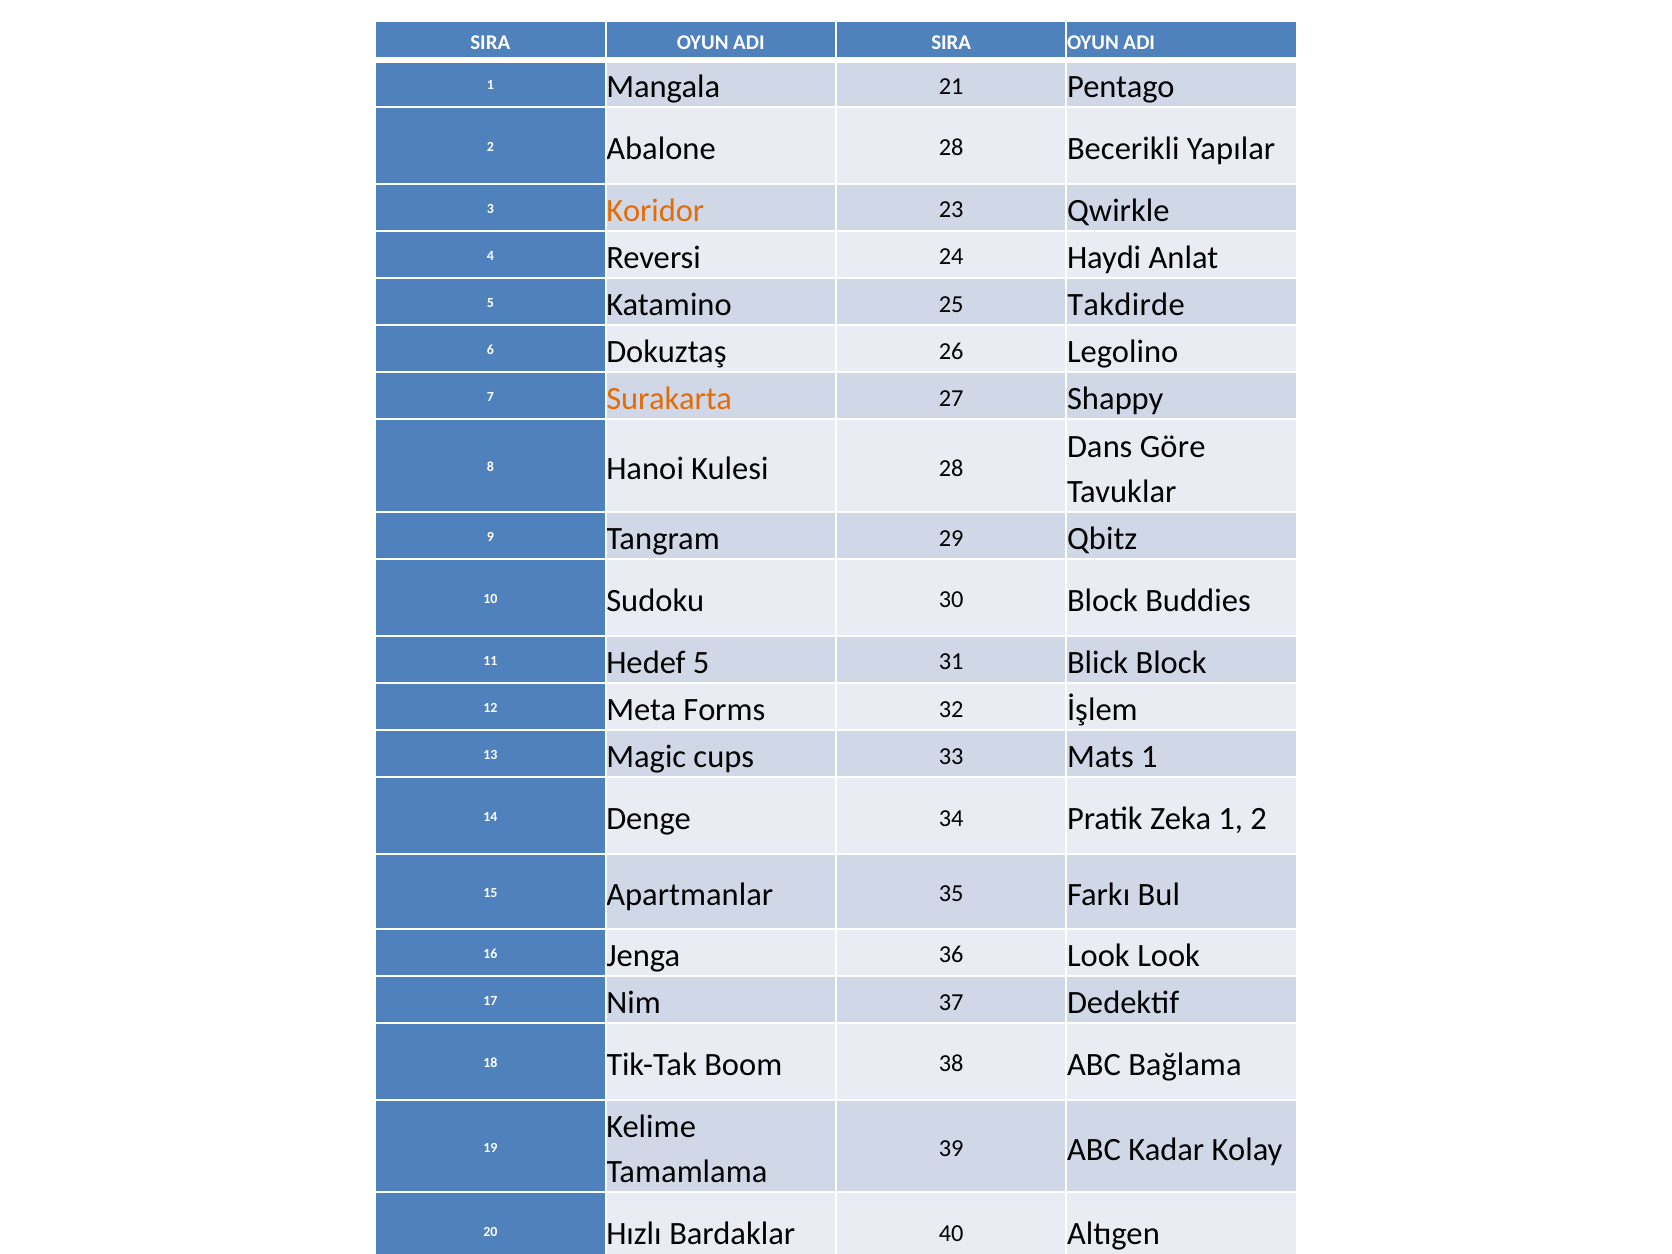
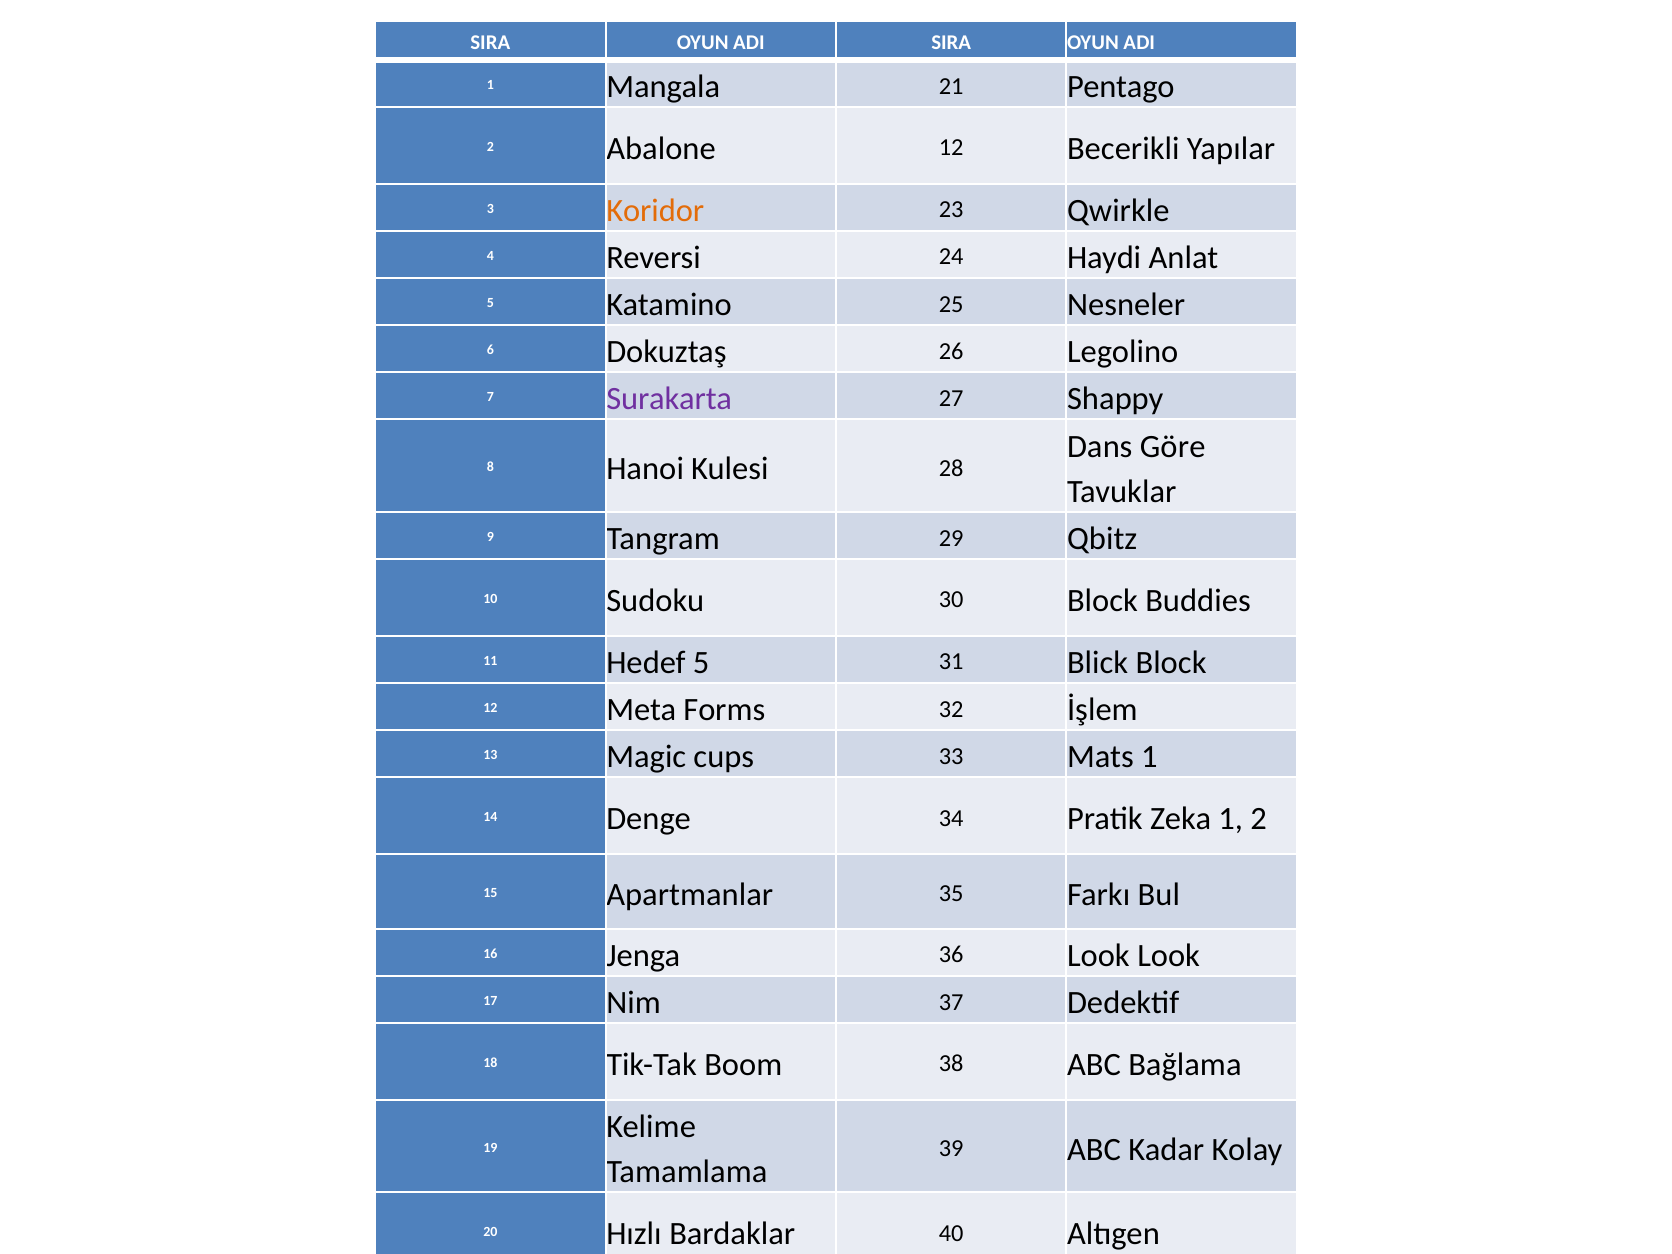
Abalone 28: 28 -> 12 (951, 148)
Takdirde: Takdirde -> Nesneler (1126, 305)
Surakarta colour: orange -> purple (669, 399)
